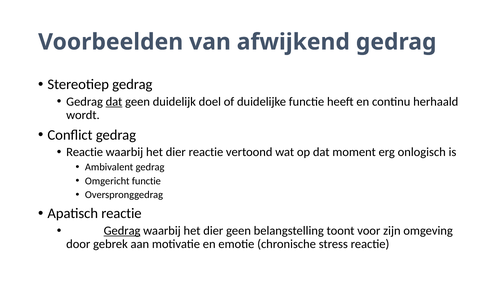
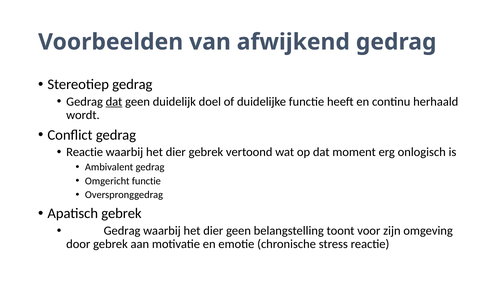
dier reactie: reactie -> gebrek (206, 152)
Apatisch reactie: reactie -> gebrek (121, 214)
Gedrag underline: present -> none (122, 231)
